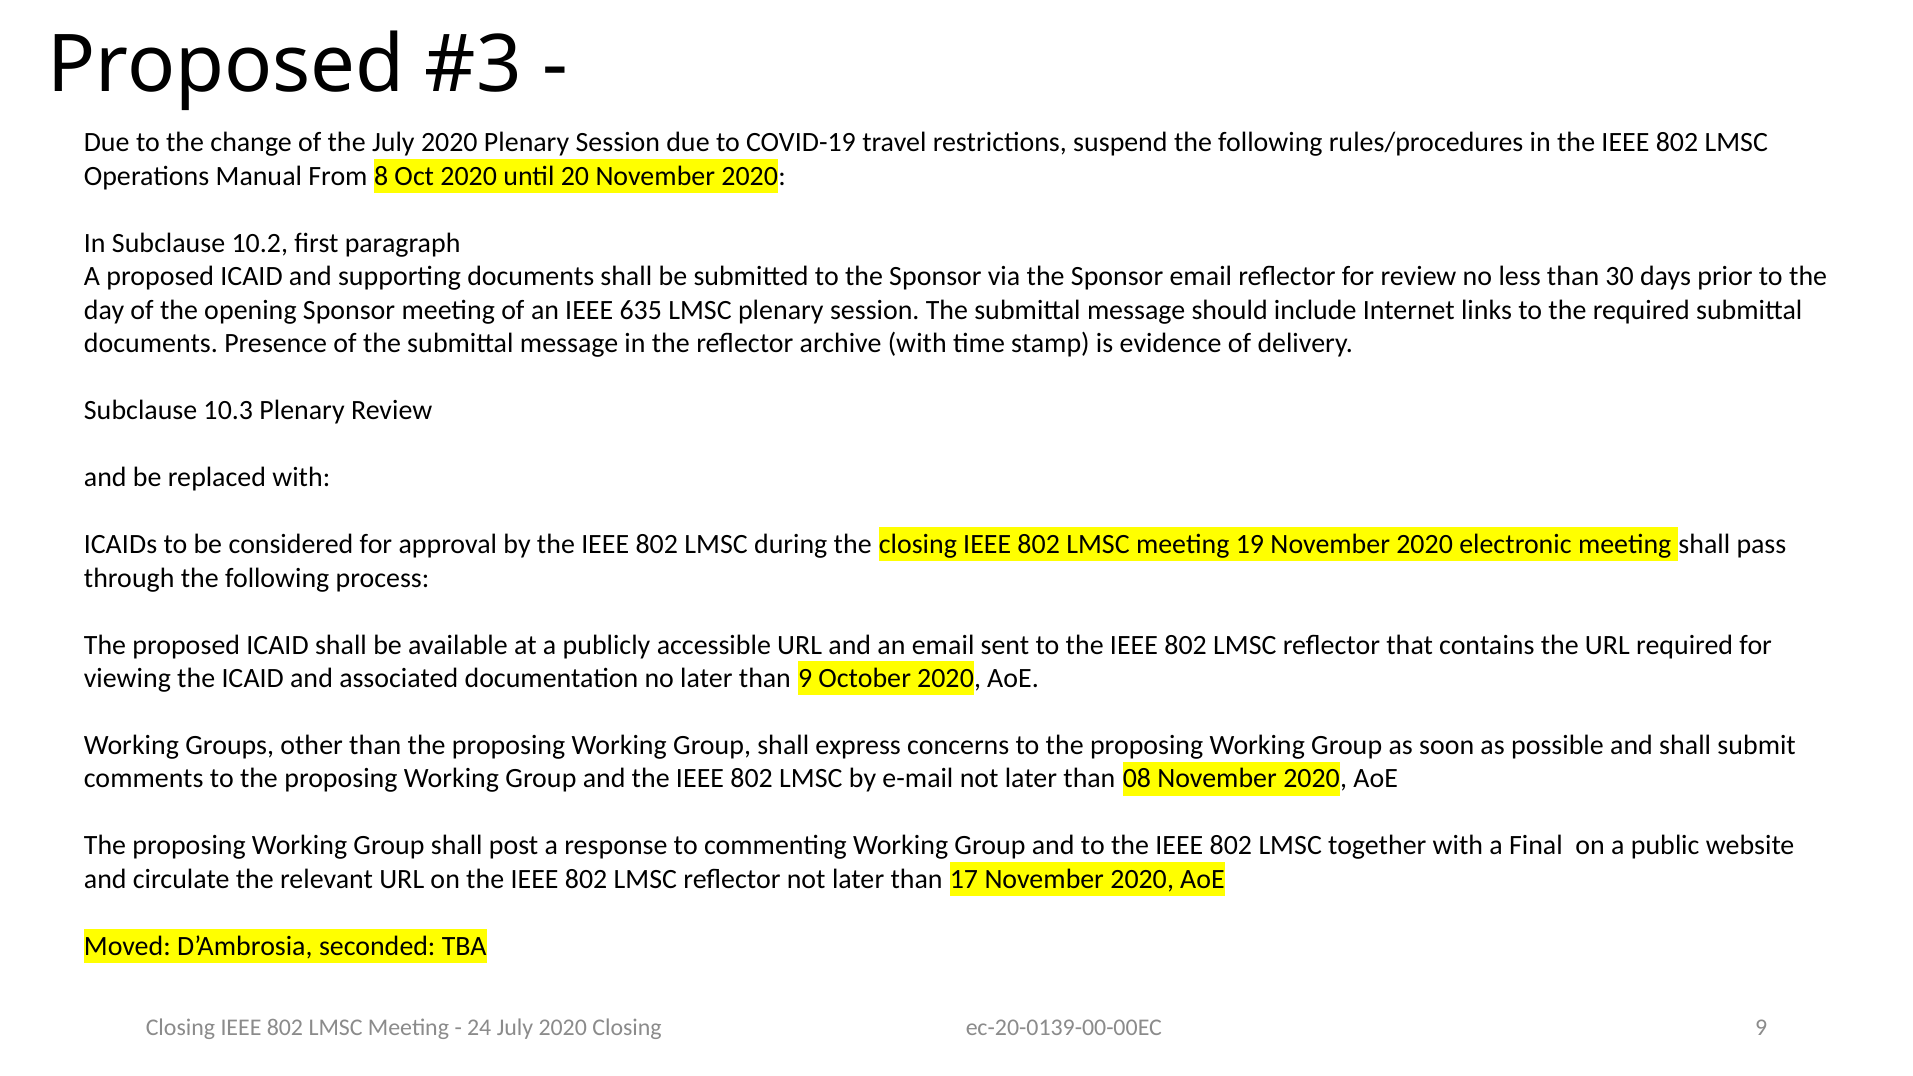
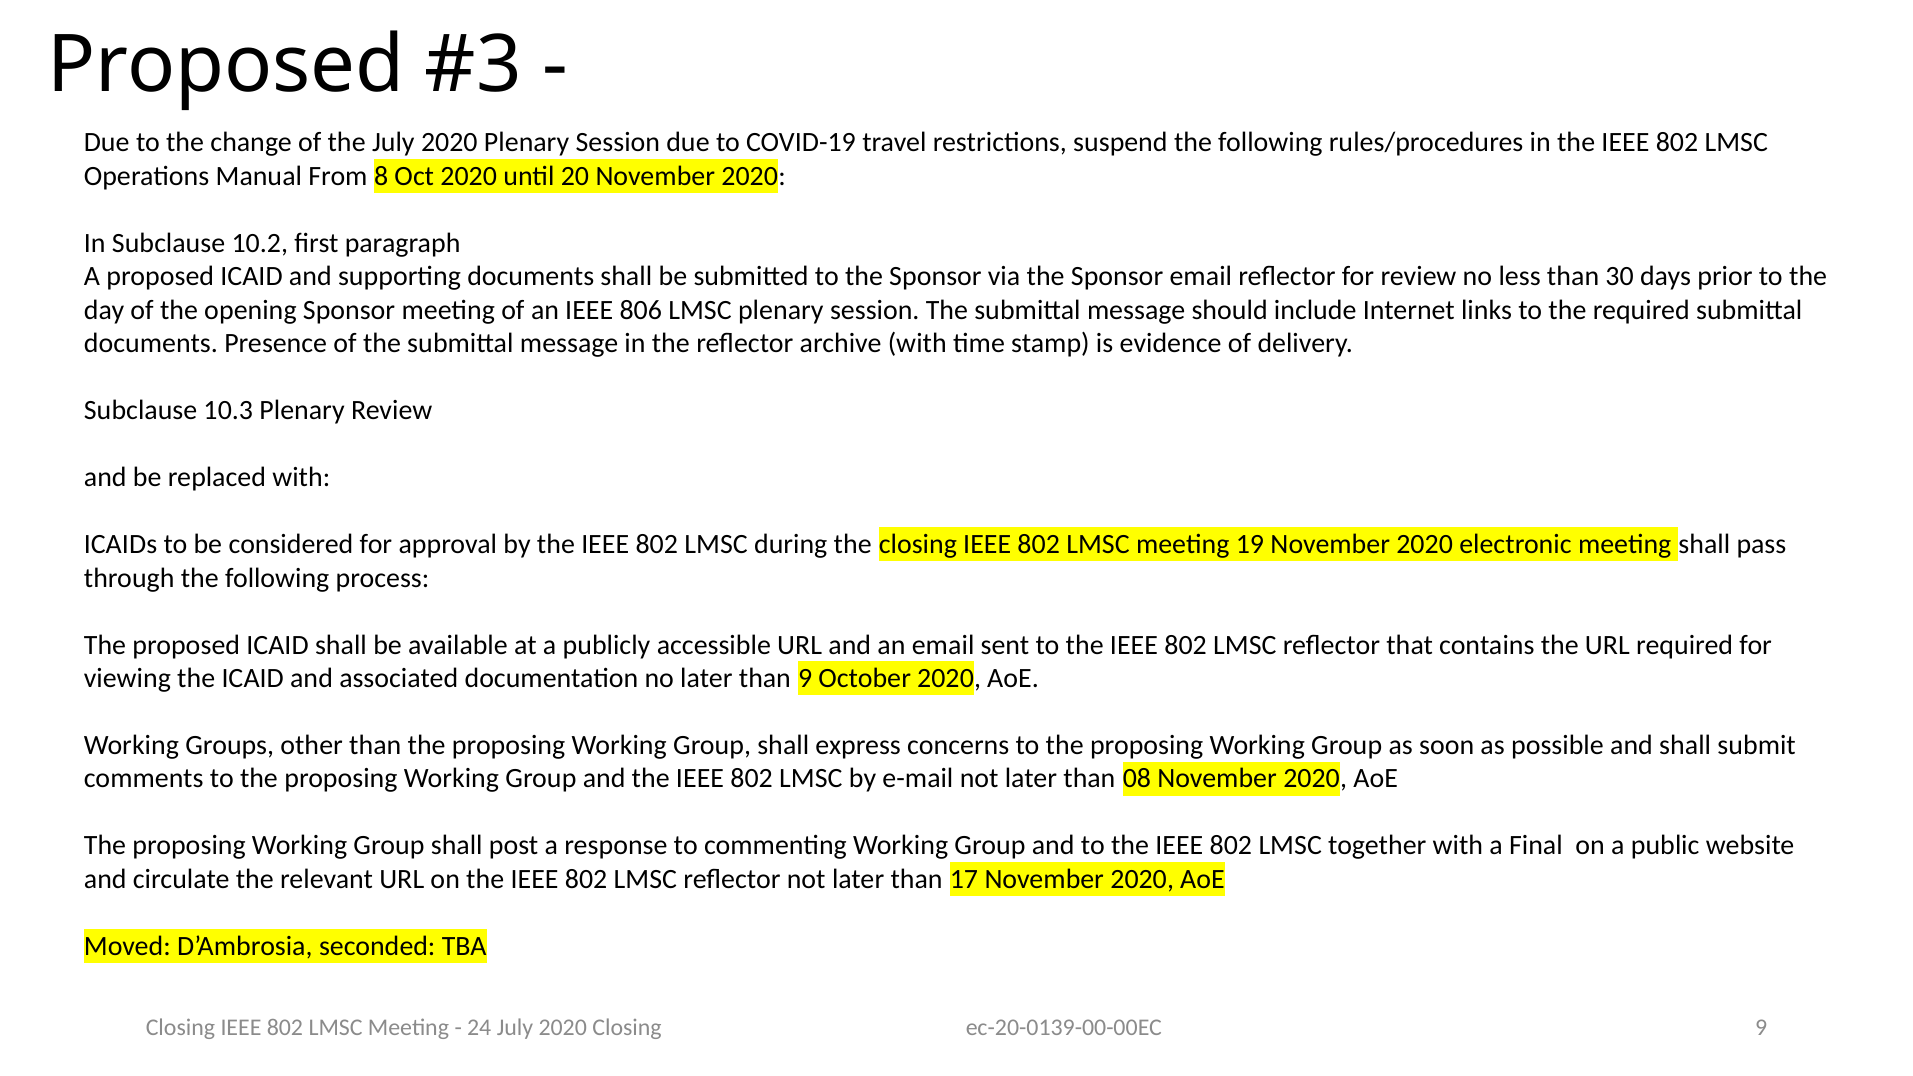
635: 635 -> 806 (641, 310)
